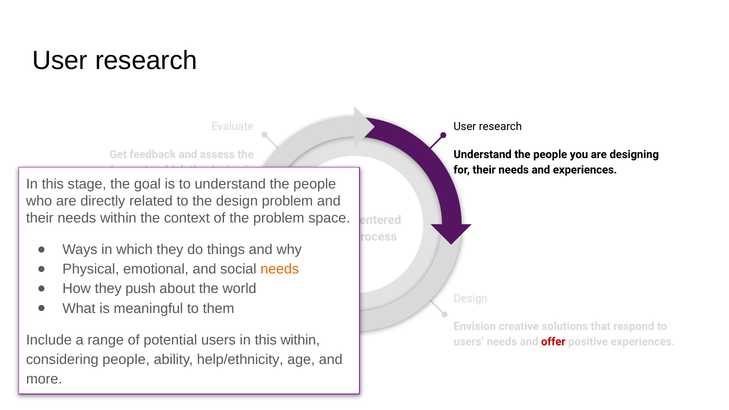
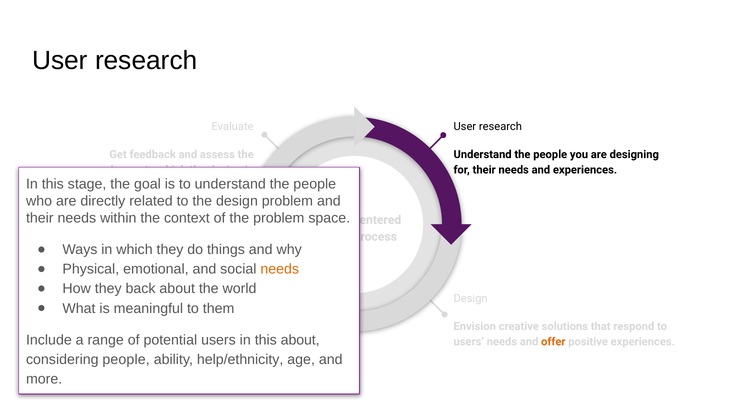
push: push -> back (141, 289)
this within: within -> about (300, 340)
offer colour: red -> orange (553, 342)
